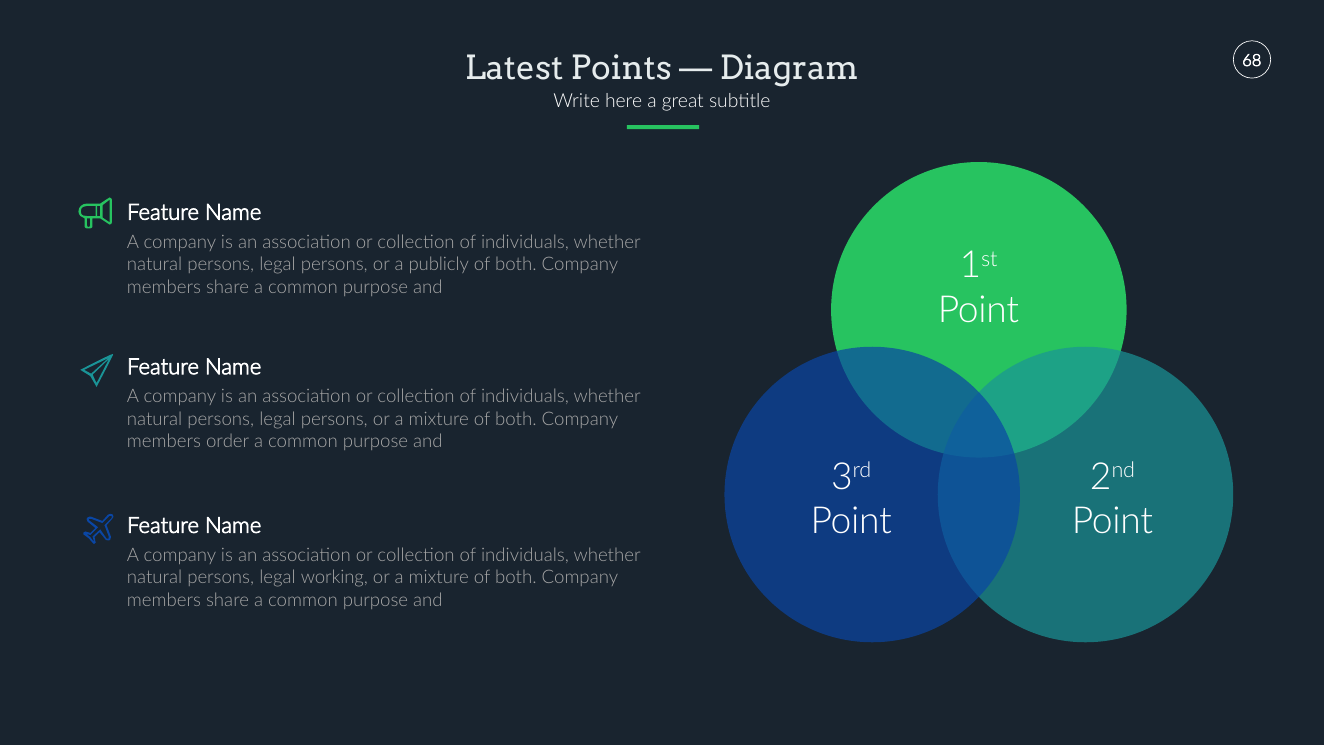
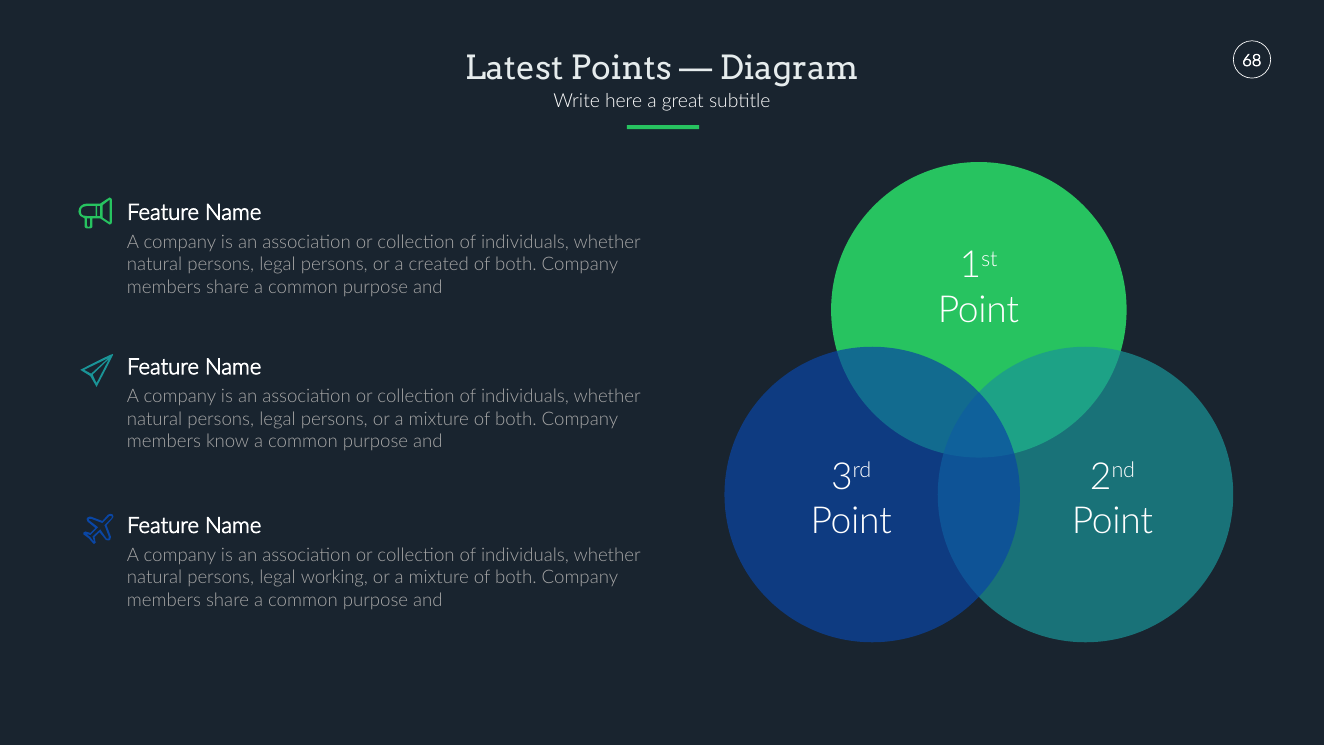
publicly: publicly -> created (439, 265)
order: order -> know (228, 442)
